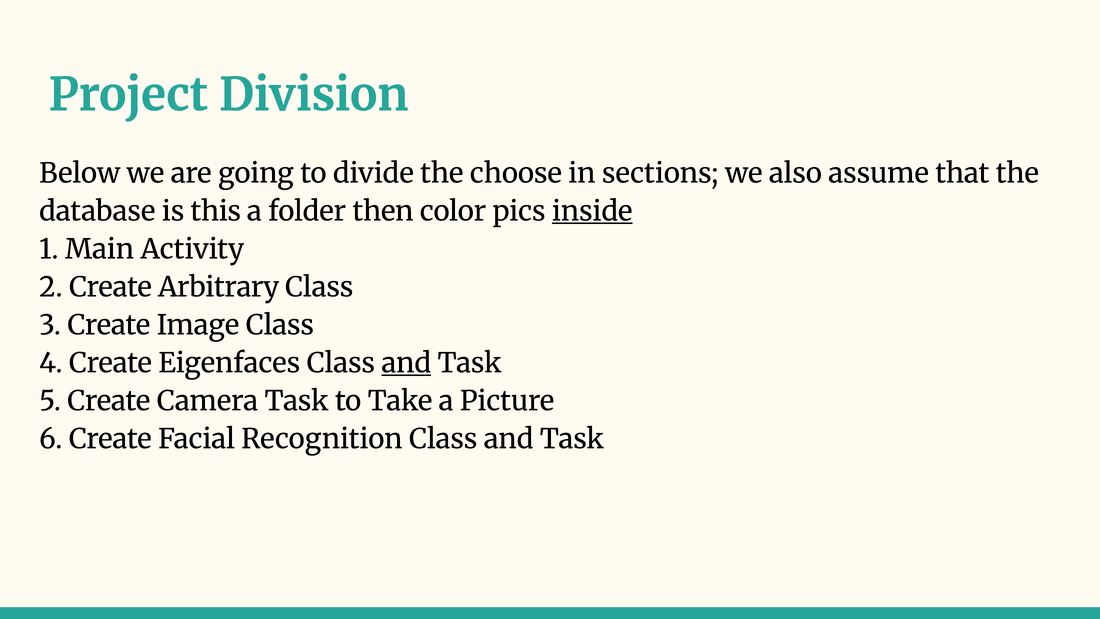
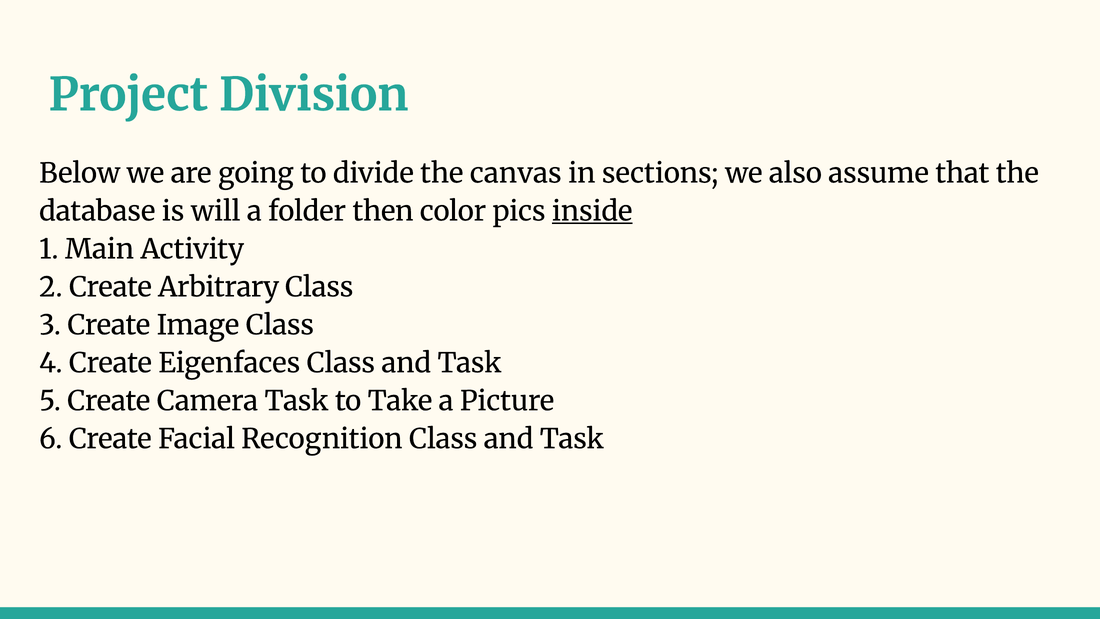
choose: choose -> canvas (516, 173)
this: this -> will (216, 211)
and underline: present -> none (406, 363)
